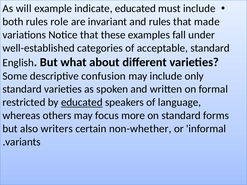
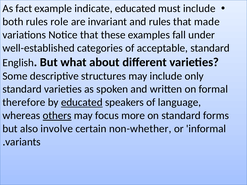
will: will -> fact (24, 9)
confusion: confusion -> structures (104, 76)
restricted: restricted -> therefore (24, 102)
others underline: none -> present (57, 116)
writers: writers -> involve (57, 129)
